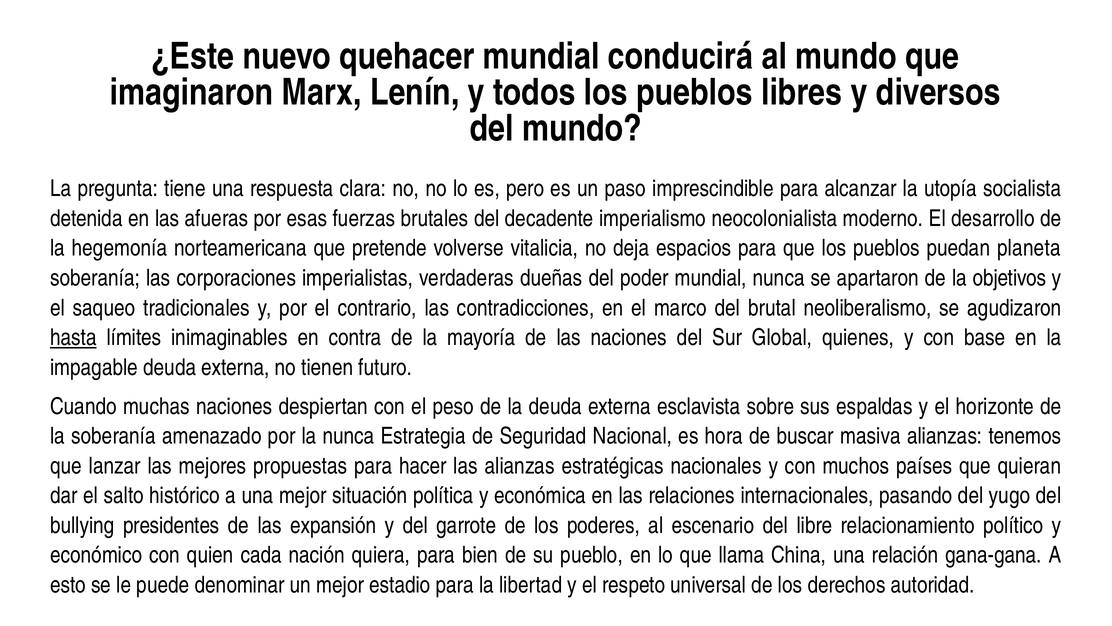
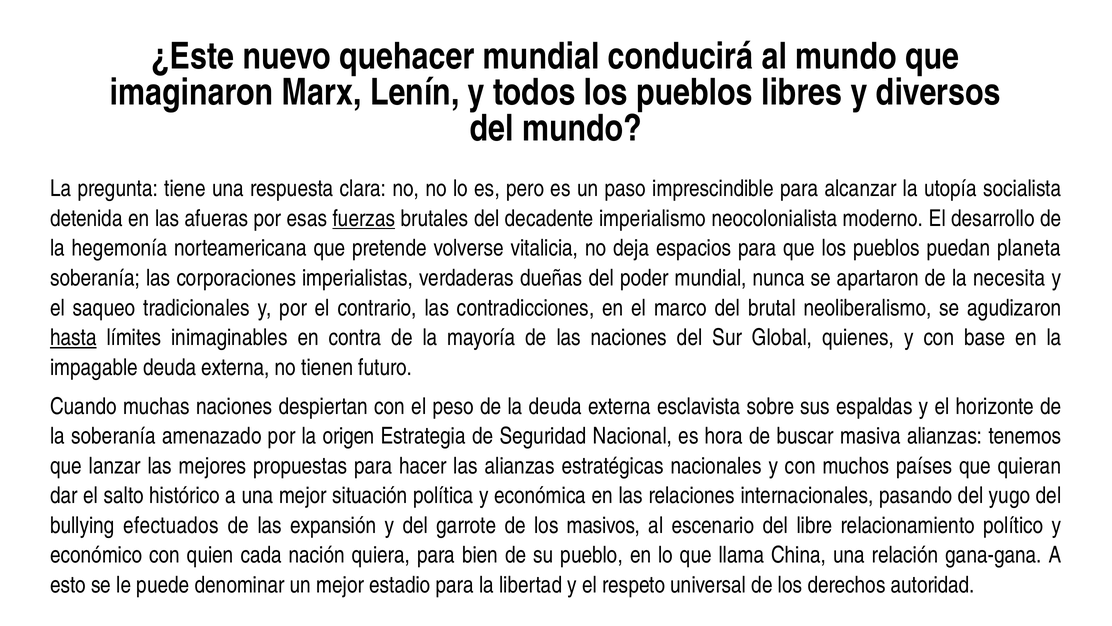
fuerzas underline: none -> present (364, 218)
objetivos: objetivos -> necesita (1009, 278)
la nunca: nunca -> origen (349, 436)
presidentes: presidentes -> efectuados (171, 525)
poderes: poderes -> masivos (604, 525)
